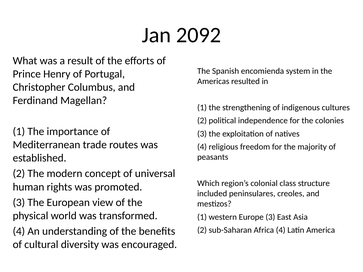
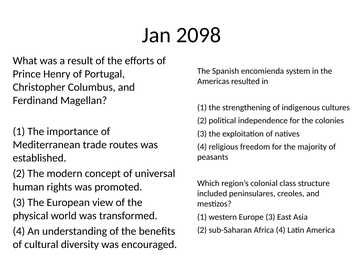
2092: 2092 -> 2098 (199, 35)
